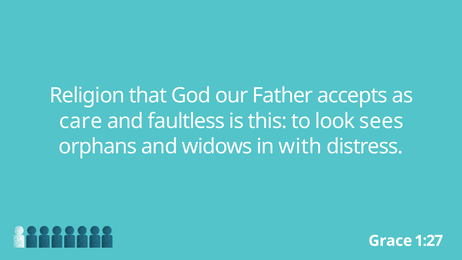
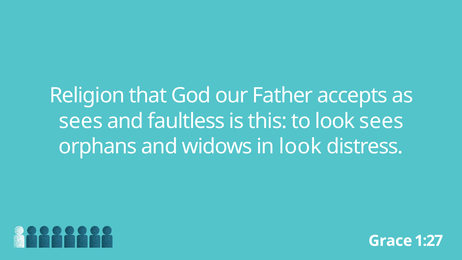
care: care -> sees (81, 121)
in with: with -> look (300, 146)
